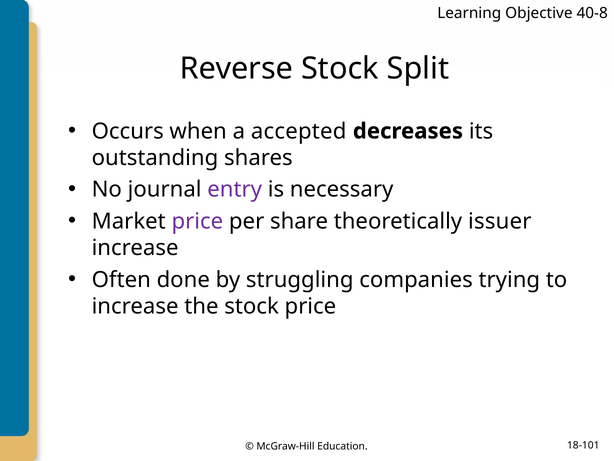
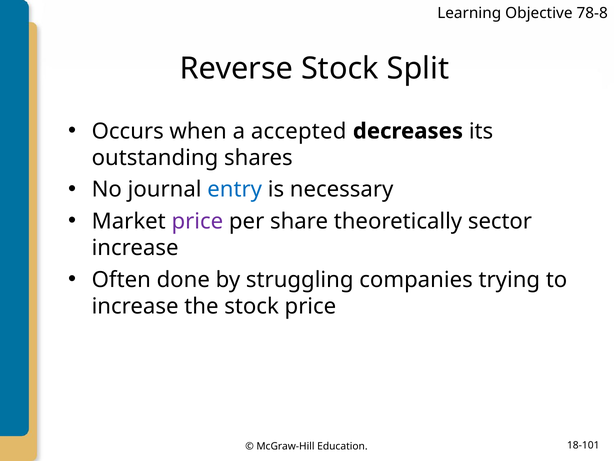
40-8: 40-8 -> 78-8 (592, 13)
entry colour: purple -> blue (235, 189)
issuer: issuer -> sector (500, 221)
